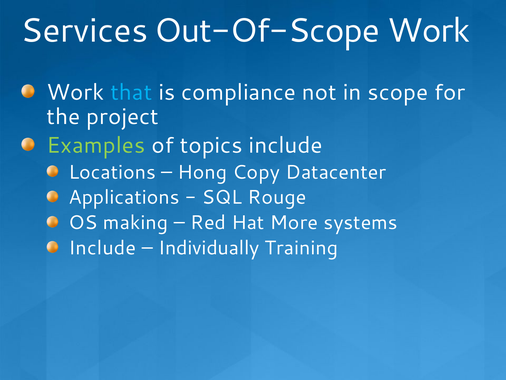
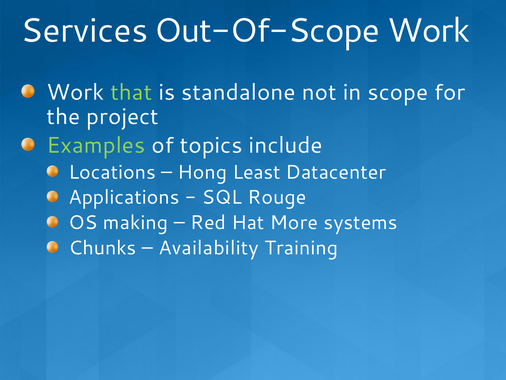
that colour: light blue -> light green (131, 92)
compliance: compliance -> standalone (239, 92)
Copy: Copy -> Least (257, 172)
Include: Include -> Chunks (102, 248)
Individually: Individually -> Availability (209, 248)
